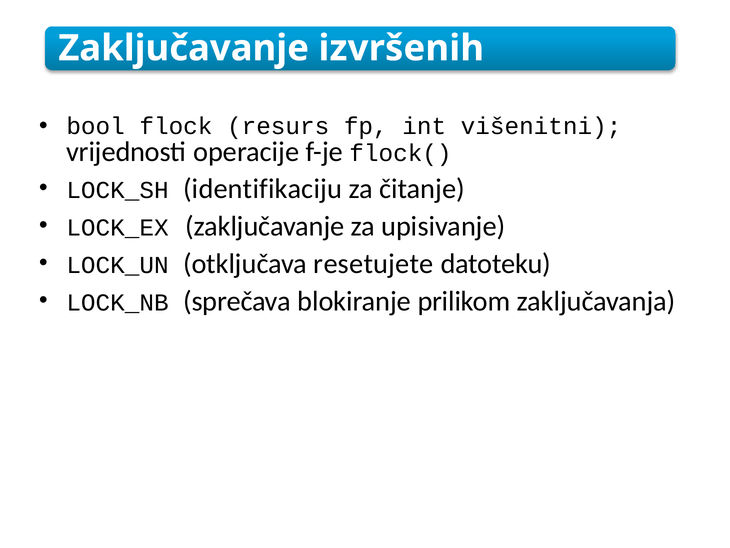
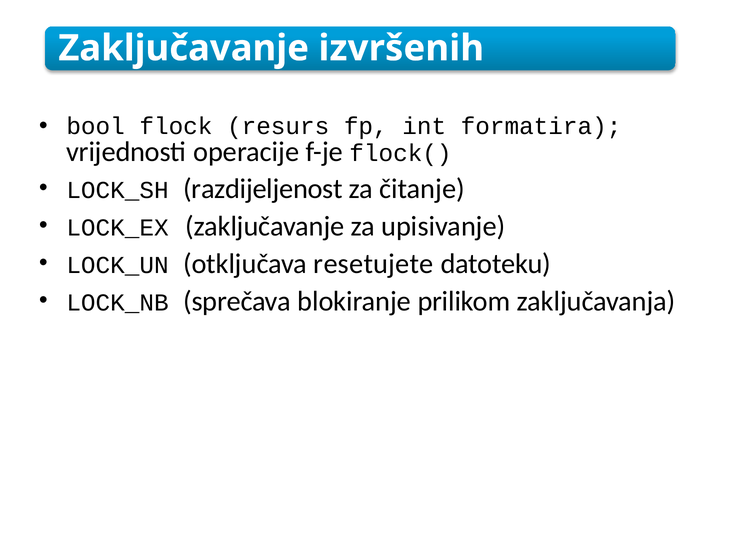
višenitni: višenitni -> formatira (541, 126)
identifikaciju: identifikaciju -> razdijeljenost (263, 189)
